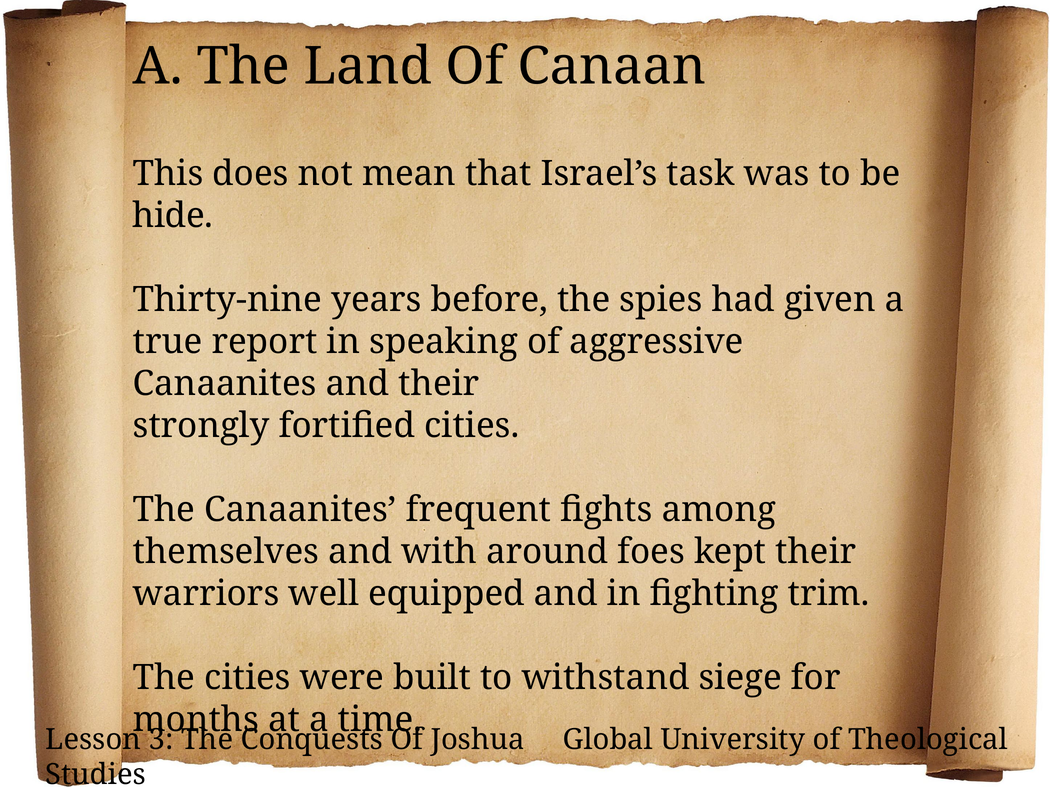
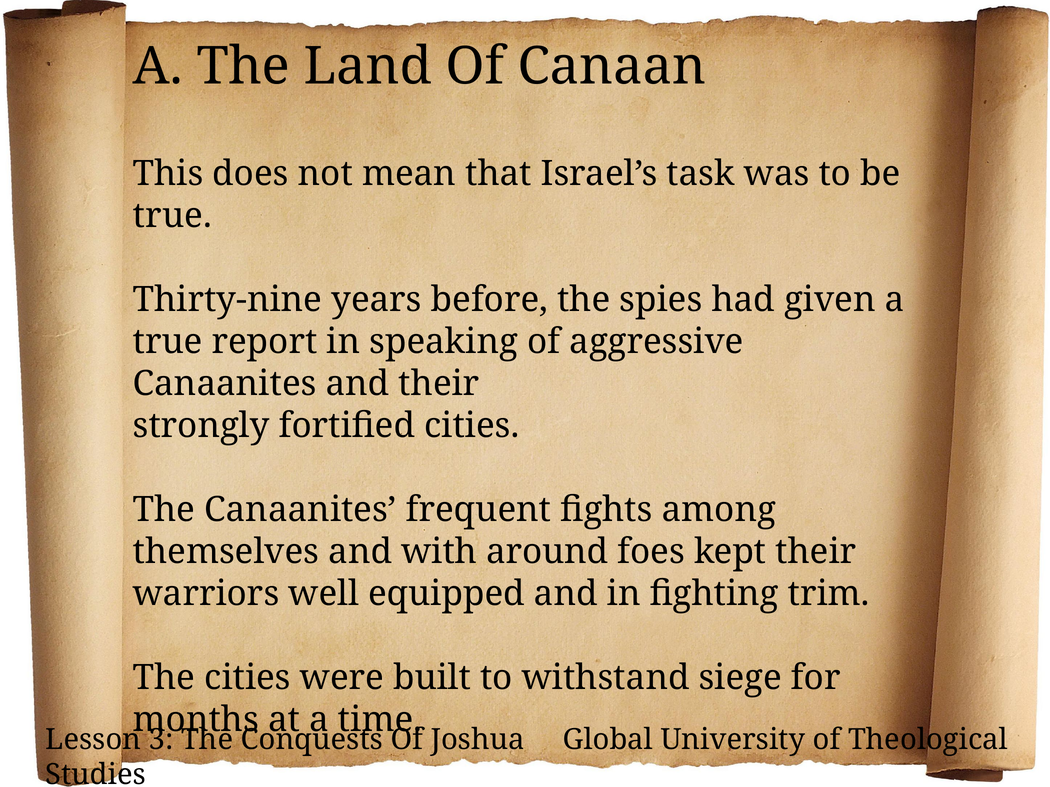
hide: hide -> true (172, 216)
